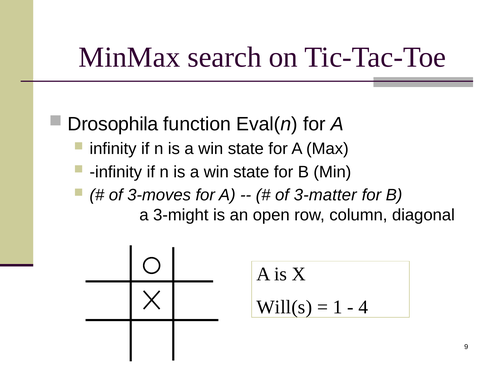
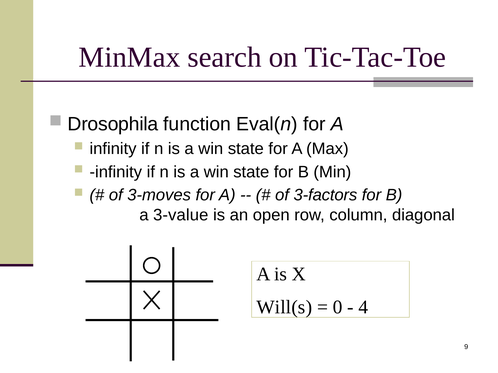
3-matter: 3-matter -> 3-factors (325, 195)
3-might: 3-might -> 3-value (181, 215)
1: 1 -> 0 (338, 307)
